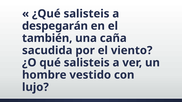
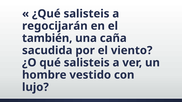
despegarán: despegarán -> regocijarán (55, 26)
